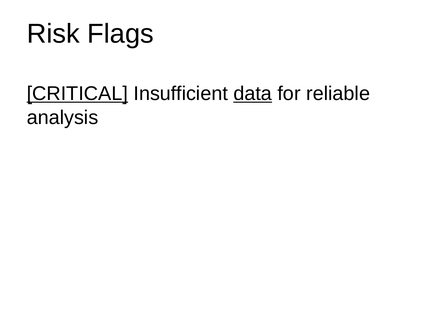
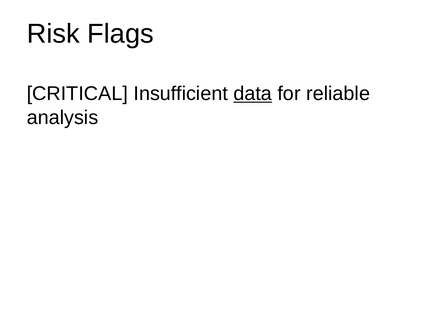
CRITICAL underline: present -> none (77, 94)
